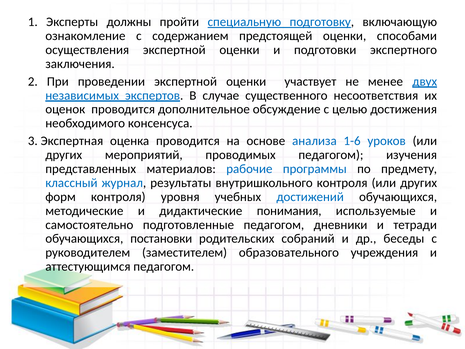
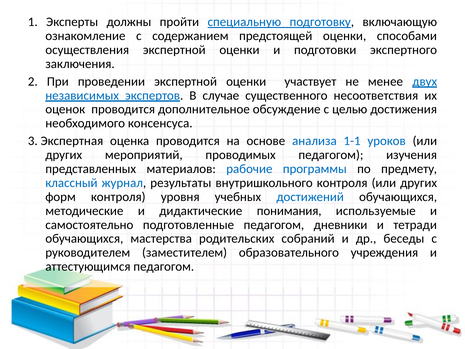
1-6: 1-6 -> 1-1 (352, 141)
постановки: постановки -> мастерства (161, 239)
